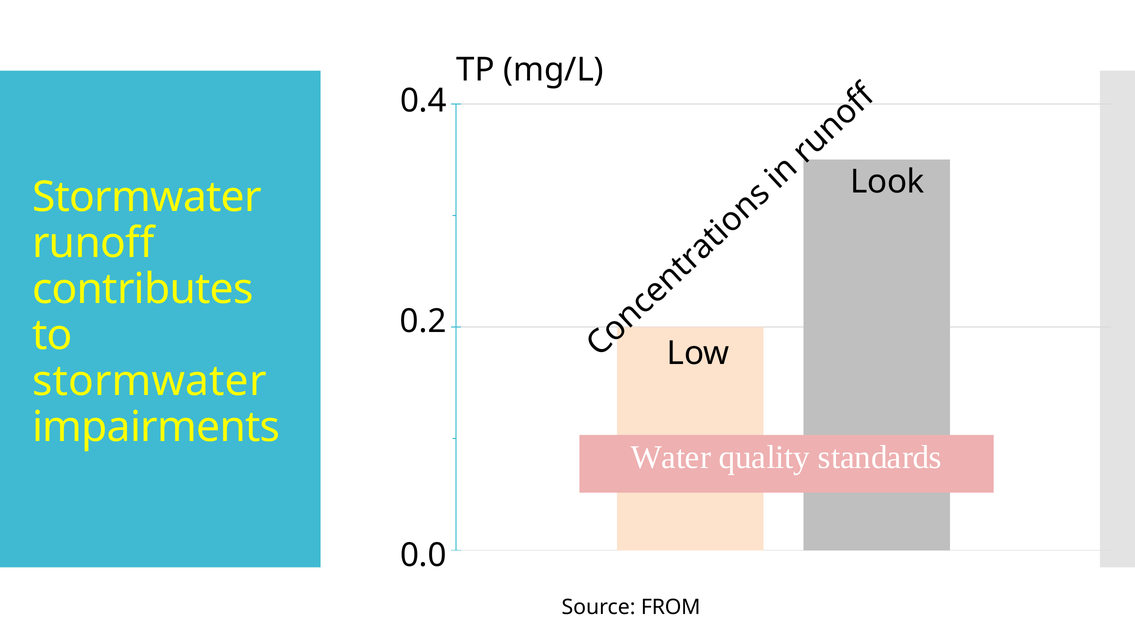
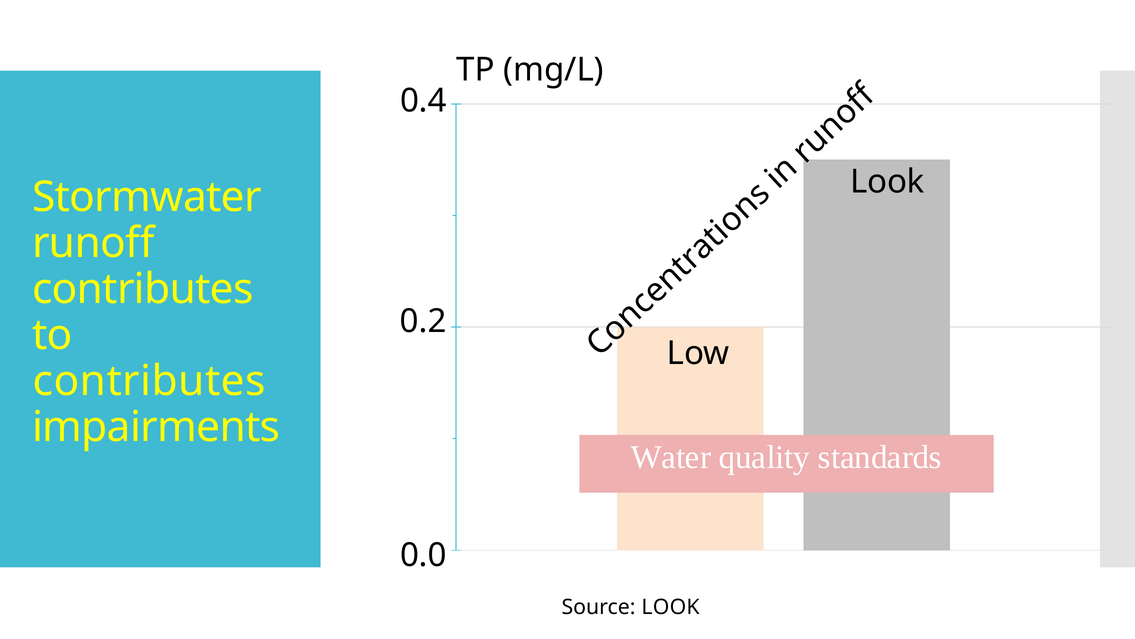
stormwater: stormwater -> contributes (149, 381)
Source FROM: FROM -> LOOK (671, 607)
